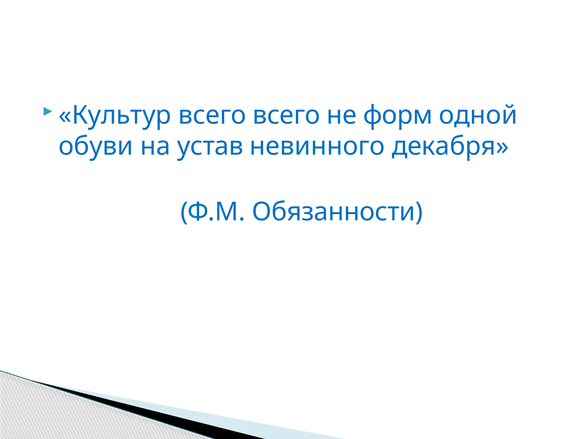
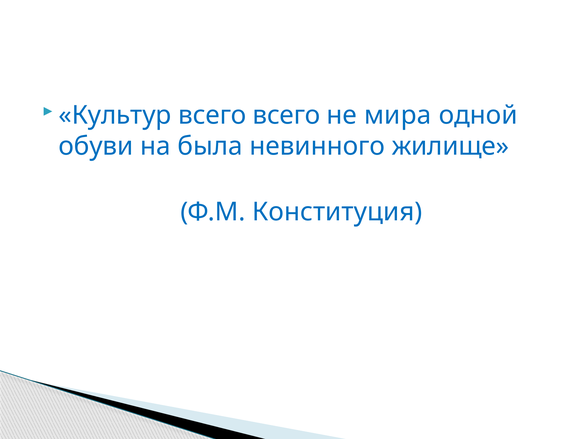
форм: форм -> мира (398, 115)
устав: устав -> была (210, 147)
декабря: декабря -> жилище (450, 147)
Обязанности: Обязанности -> Конституция (337, 212)
